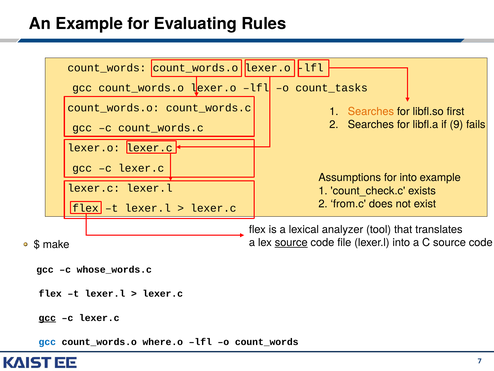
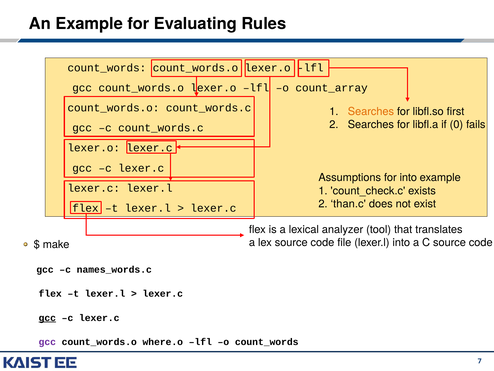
count_tasks: count_tasks -> count_array (332, 88)
9: 9 -> 0 (456, 125)
from.c: from.c -> than.c (348, 204)
source underline: present -> none (291, 242)
whose_words.c: whose_words.c -> names_words.c (114, 269)
gcc colour: blue -> purple (47, 342)
